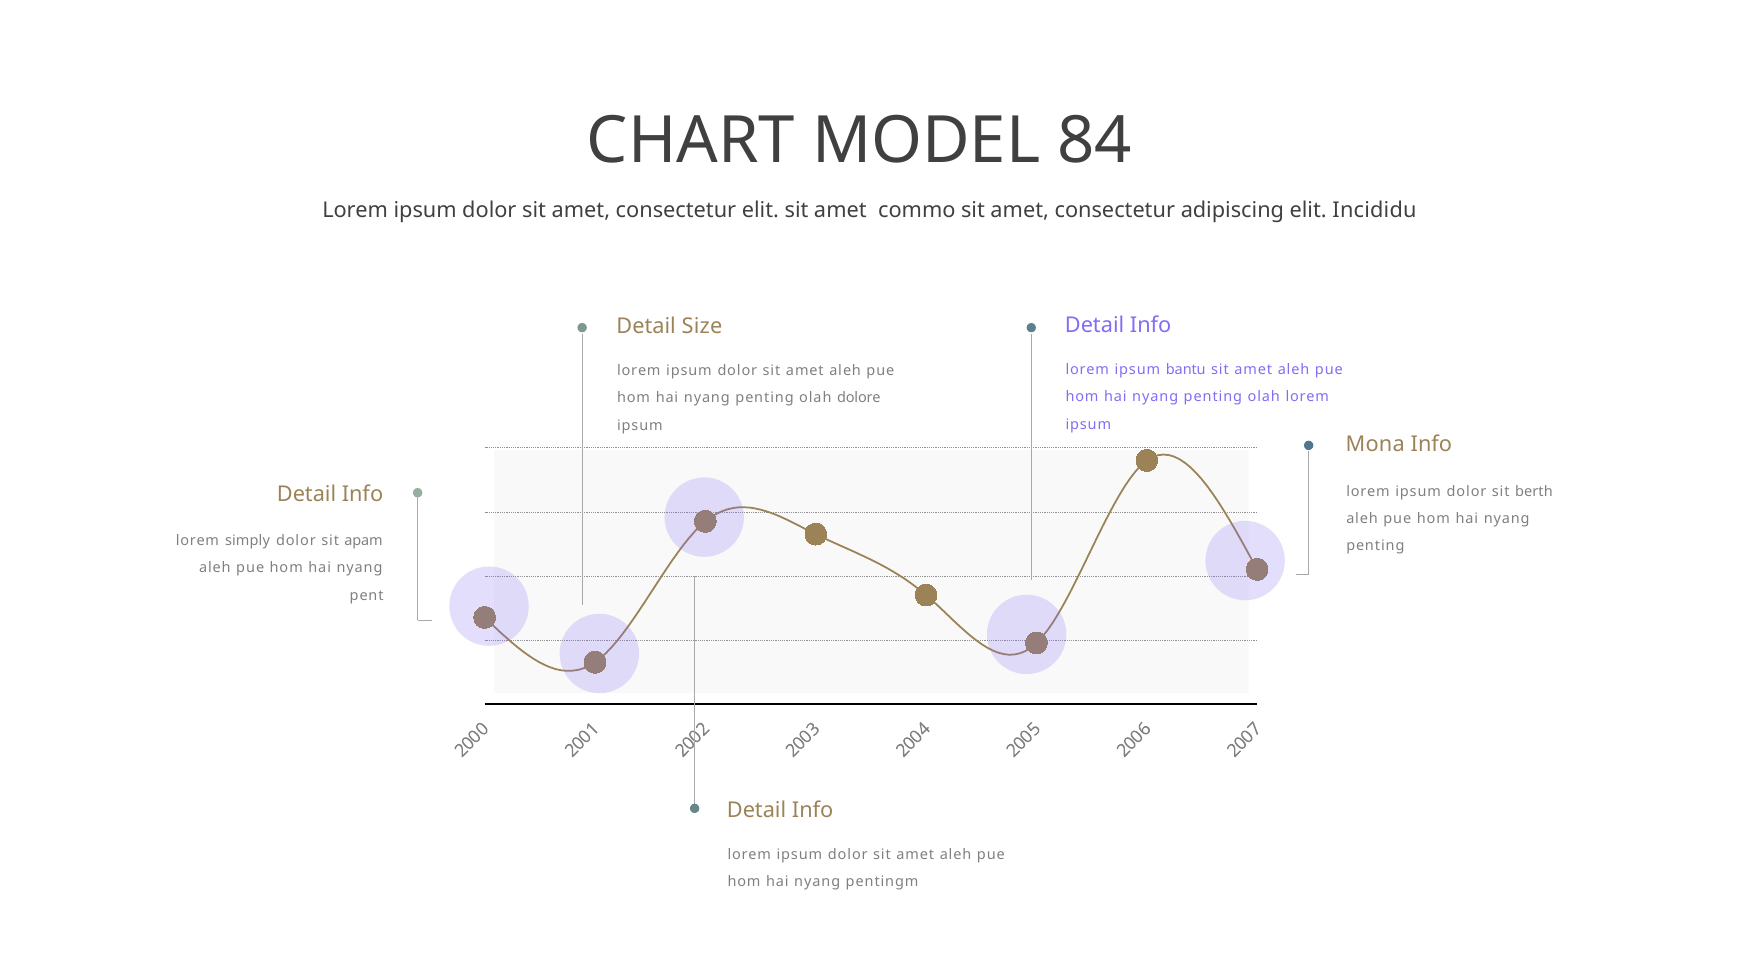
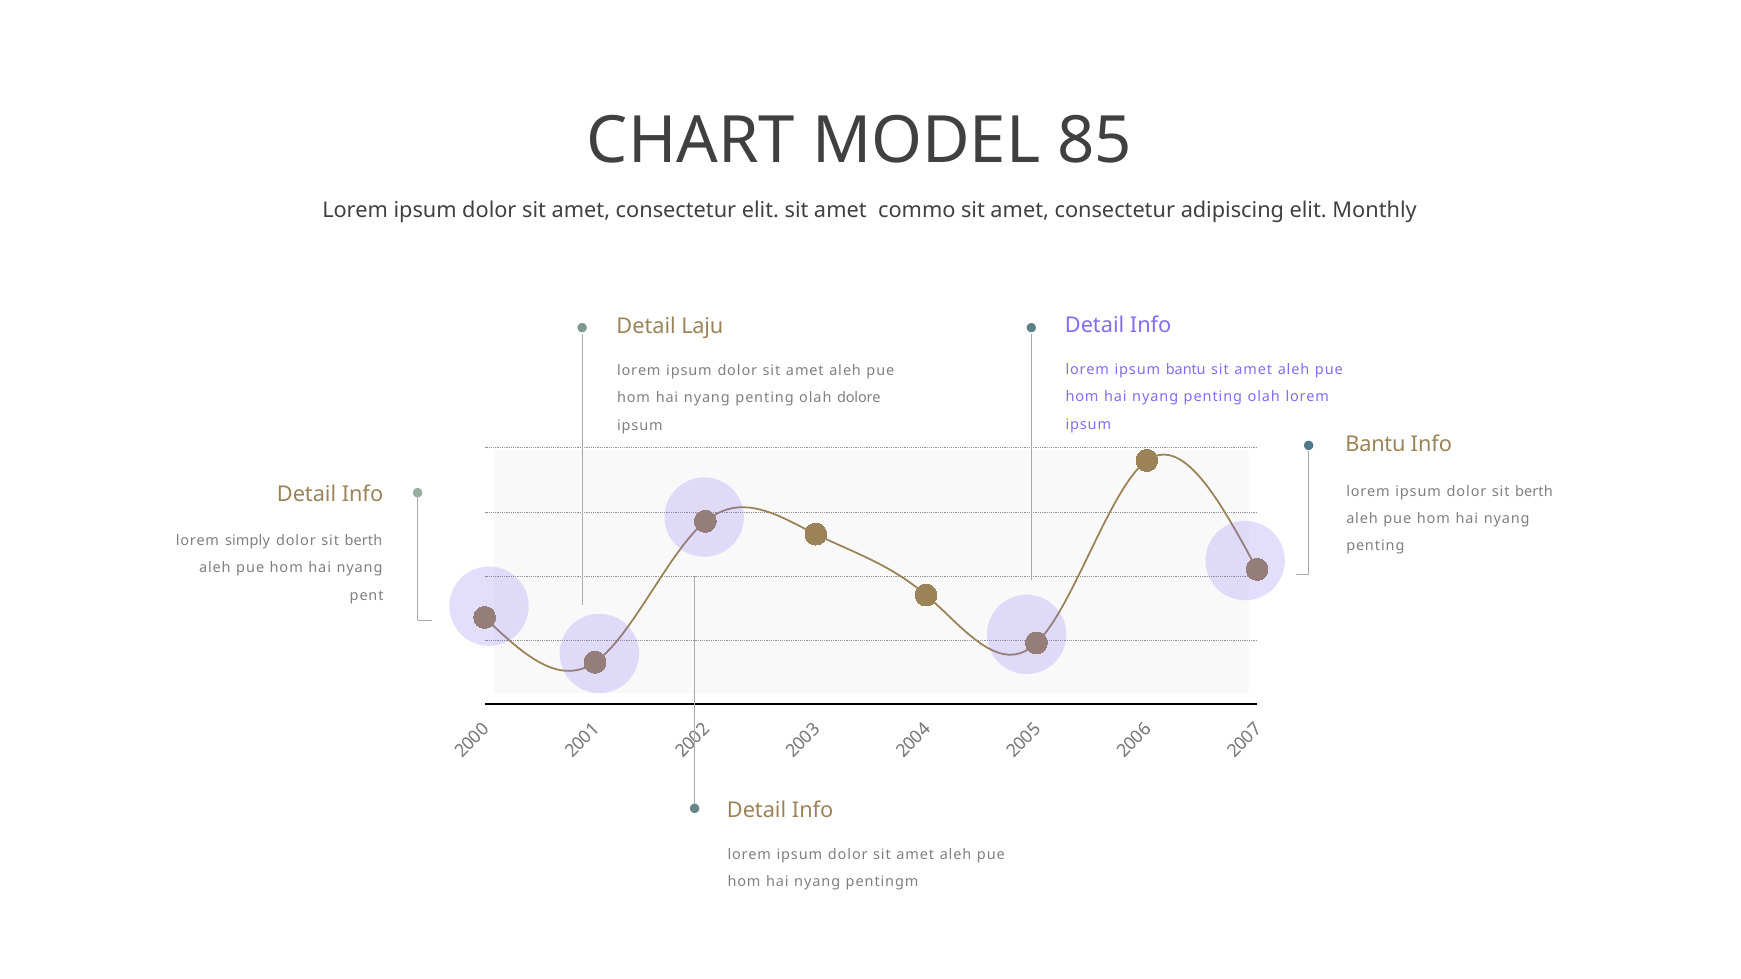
84: 84 -> 85 (1095, 141)
Incididu: Incididu -> Monthly (1375, 211)
Size: Size -> Laju (702, 326)
Mona: Mona -> Bantu (1375, 445)
apam: apam -> berth (363, 541)
